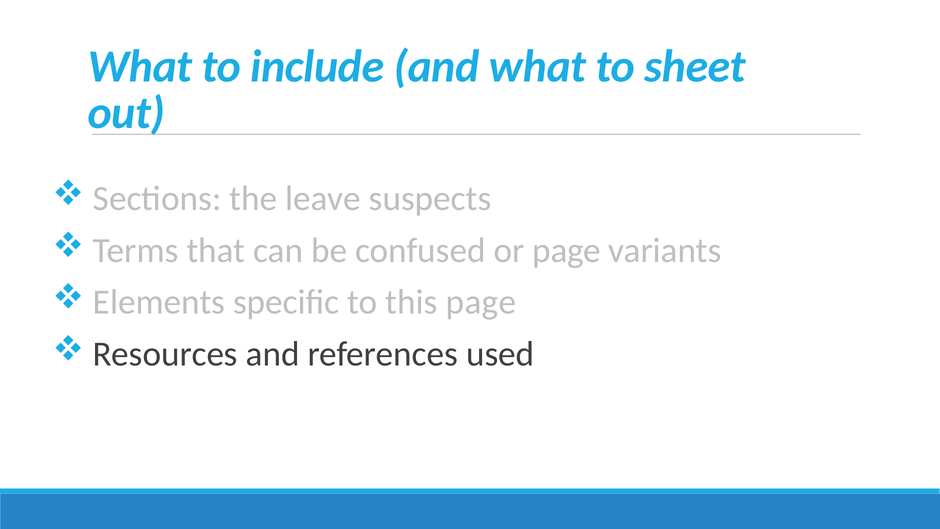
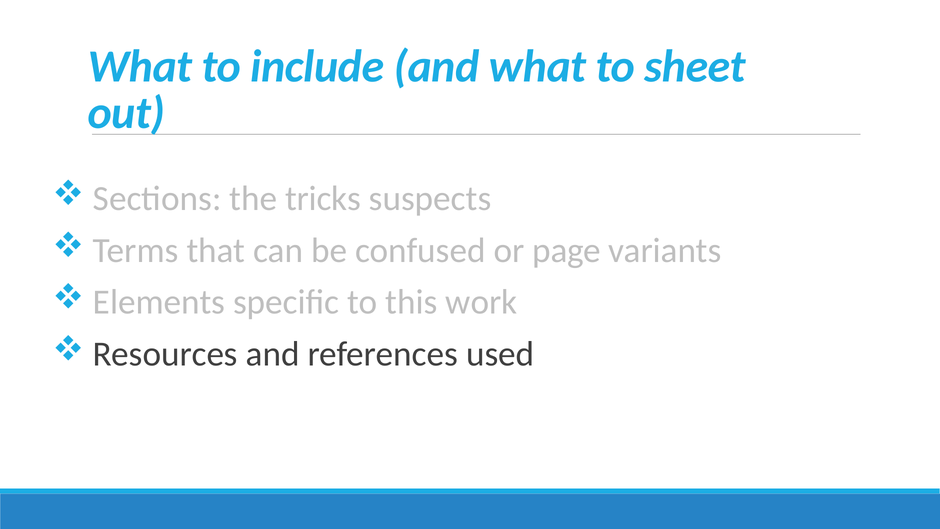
leave: leave -> tricks (323, 199)
this page: page -> work (481, 302)
